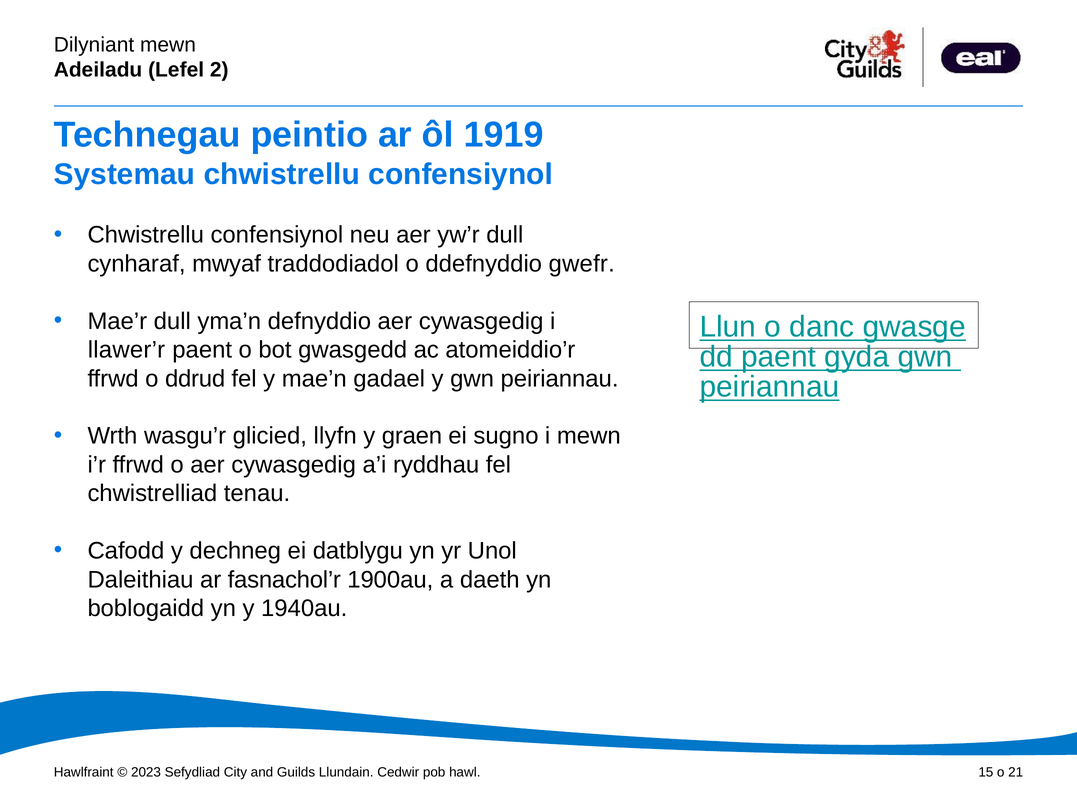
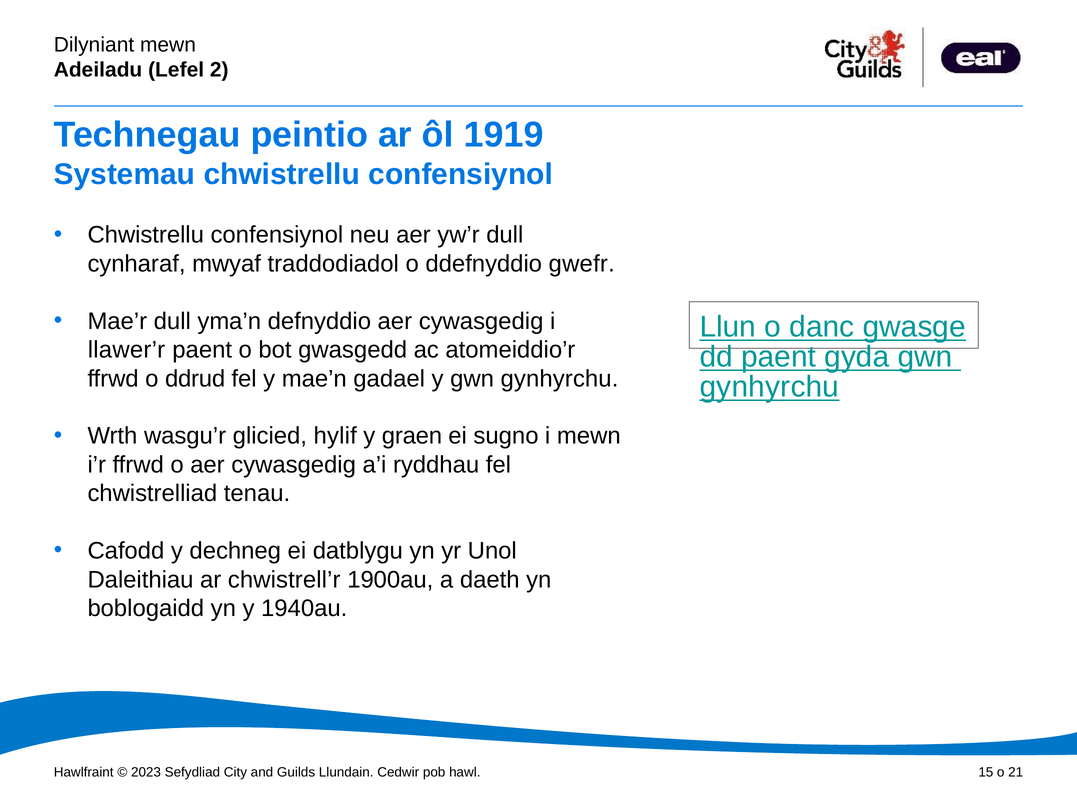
y gwn peiriannau: peiriannau -> gynhyrchu (559, 379)
peiriannau: peiriannau -> gynhyrchu (769, 387)
llyfn: llyfn -> hylif (335, 436)
fasnachol’r: fasnachol’r -> chwistrell’r (284, 579)
